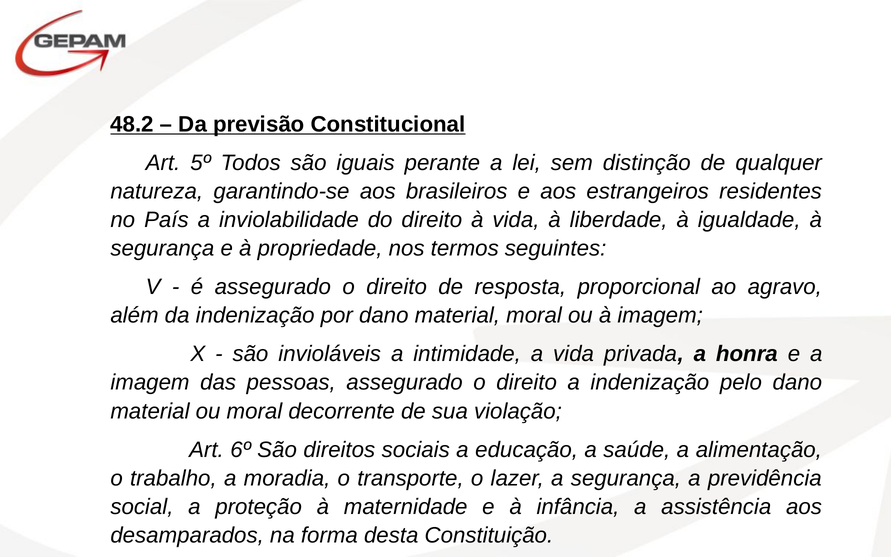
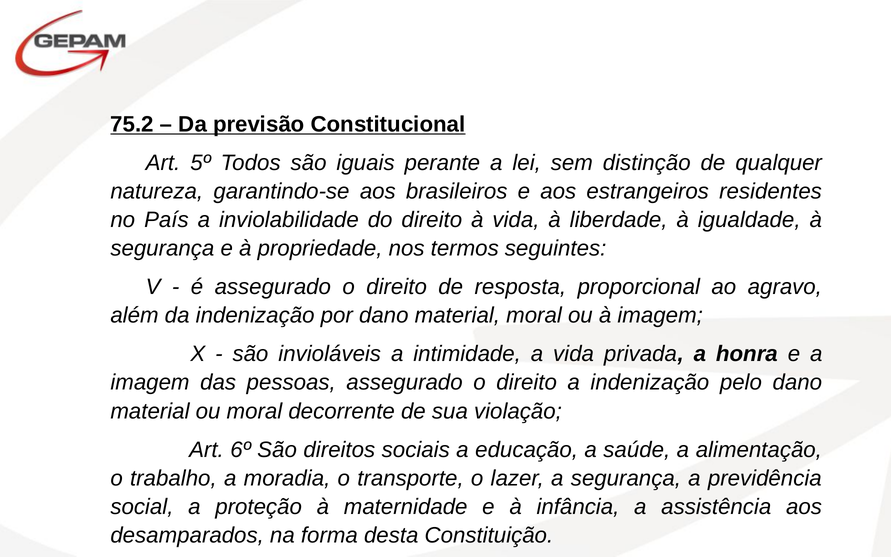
48.2: 48.2 -> 75.2 (132, 124)
